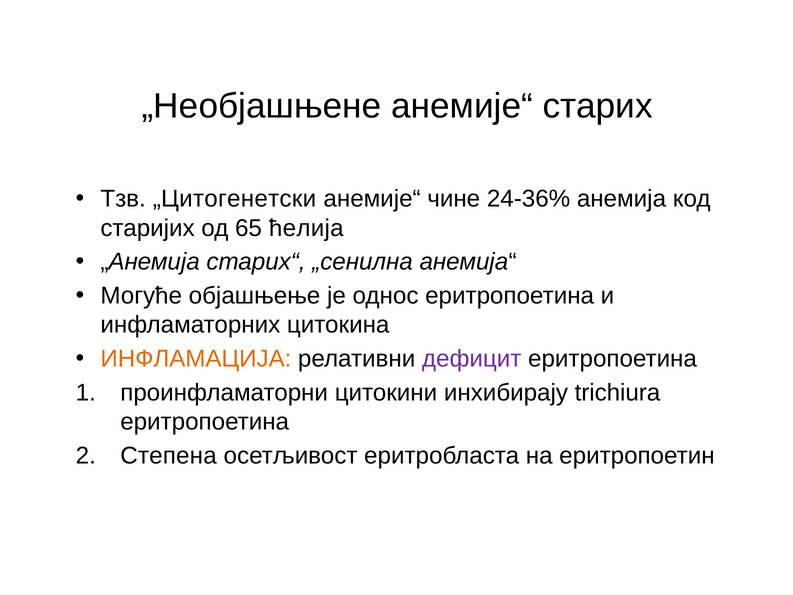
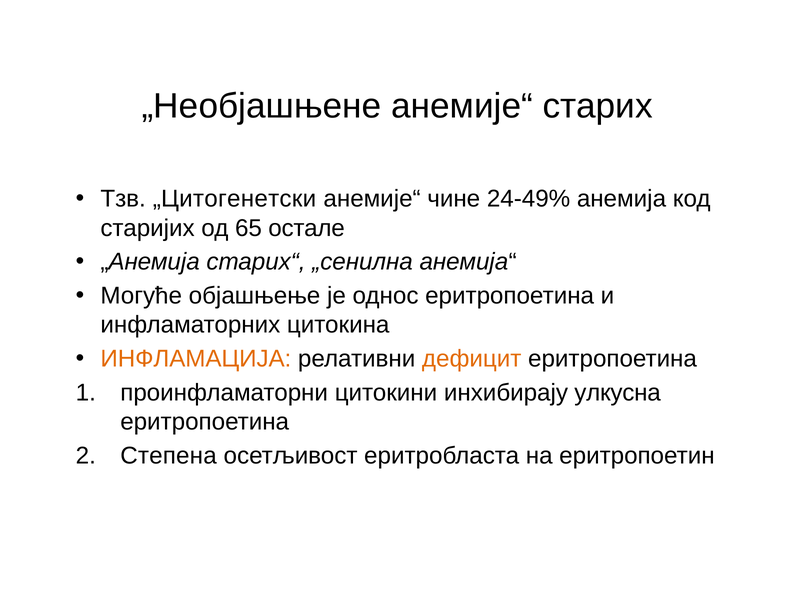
24-36%: 24-36% -> 24-49% (529, 199)
ћелија: ћелија -> остале (307, 228)
дефицит colour: purple -> orange (472, 359)
trichiura: trichiura -> улкусна (618, 393)
